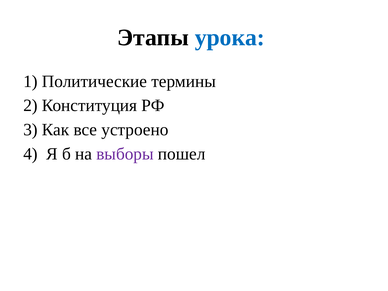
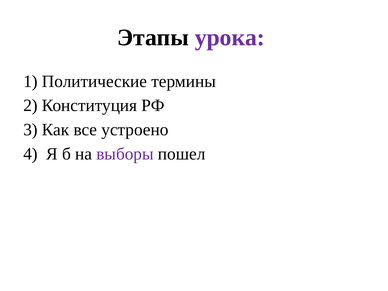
урока colour: blue -> purple (230, 38)
